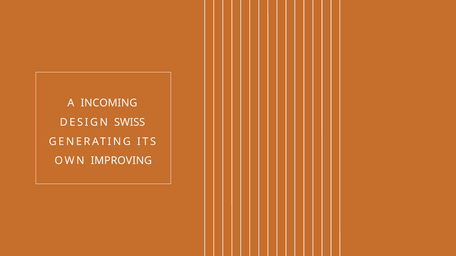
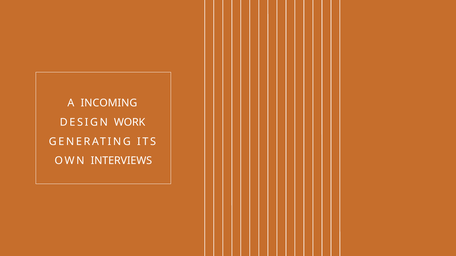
SWISS: SWISS -> WORK (130, 123)
IMPROVING: IMPROVING -> INTERVIEWS (121, 161)
